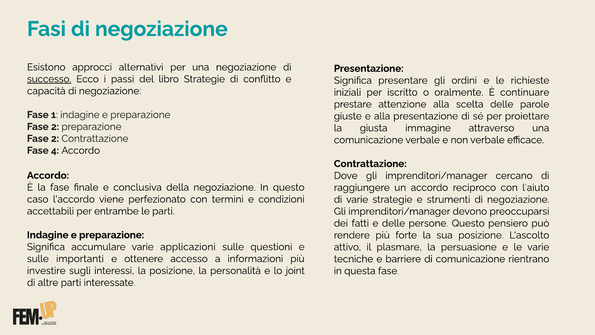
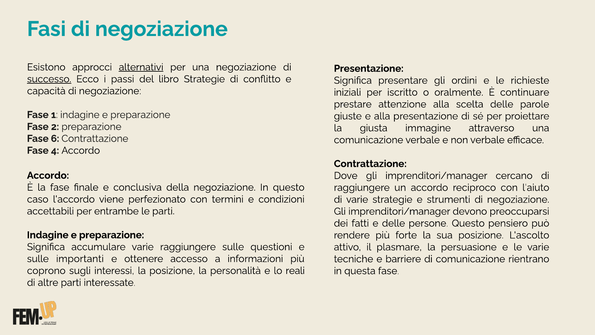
alternativi underline: none -> present (141, 67)
2: 2 -> 6 (55, 138)
varie applicazioni: applicazioni -> raggiungere (188, 247)
investire: investire -> coprono (46, 270)
joint: joint -> reali (295, 270)
